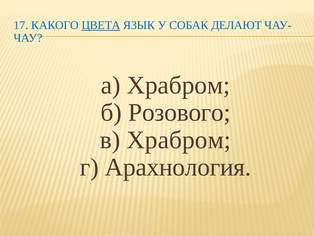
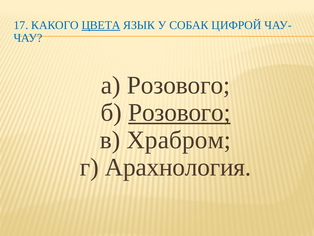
ДЕЛАЮТ: ДЕЛАЮТ -> ЦИФРОЙ (236, 25)
а Храбром: Храбром -> Розового (178, 85)
Розового underline: none -> present (179, 112)
